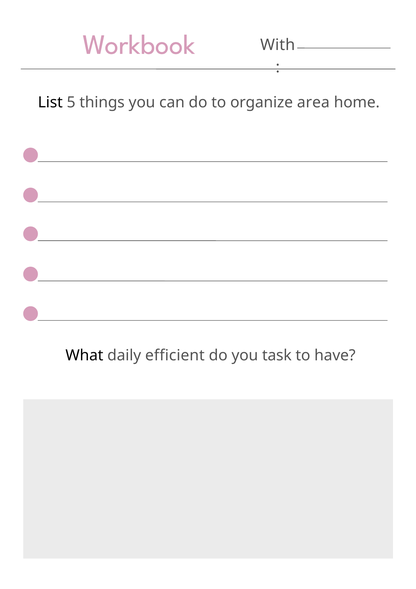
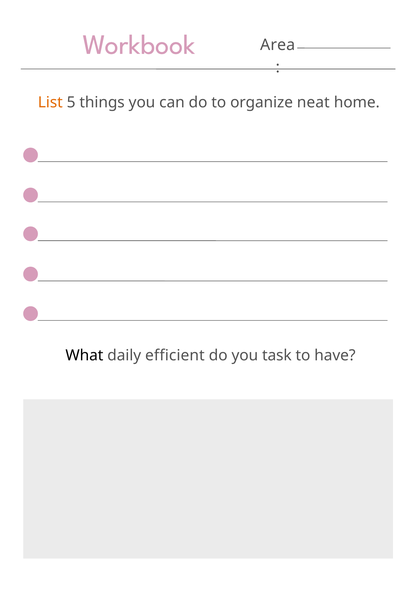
With: With -> Area (278, 45)
List colour: black -> orange (50, 102)
area: area -> neat (313, 102)
